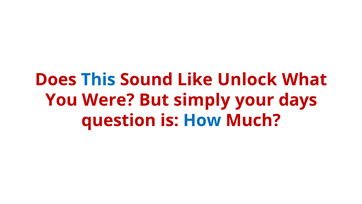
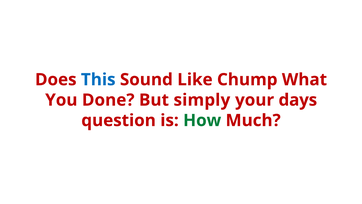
Unlock: Unlock -> Chump (247, 79)
Were: Were -> Done (108, 100)
How colour: blue -> green (202, 120)
